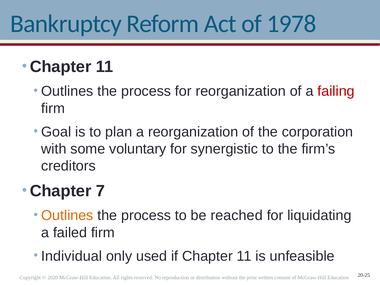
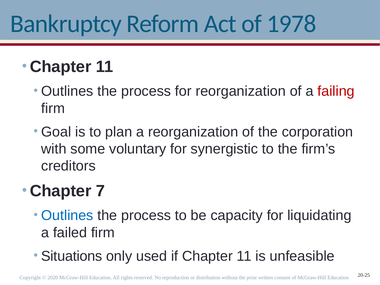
Outlines colour: orange -> blue (67, 215)
reached: reached -> capacity (237, 215)
Individual: Individual -> Situations (72, 256)
